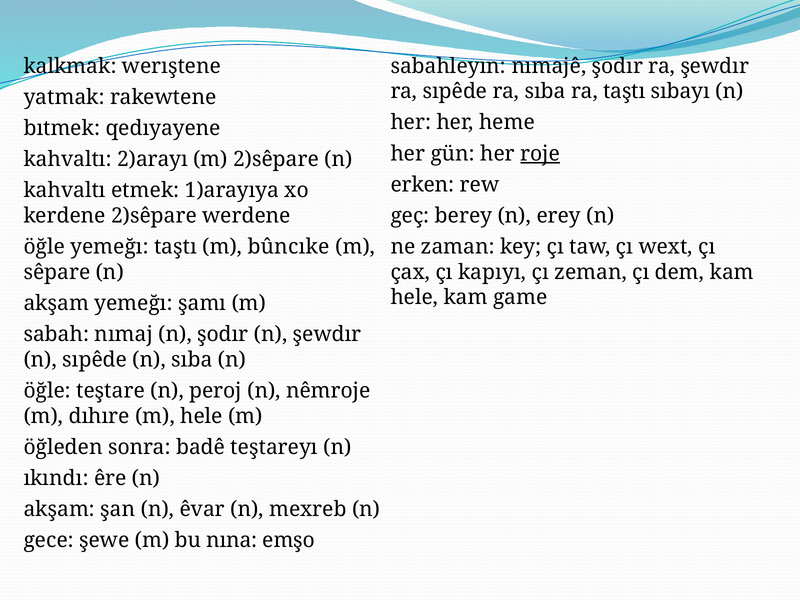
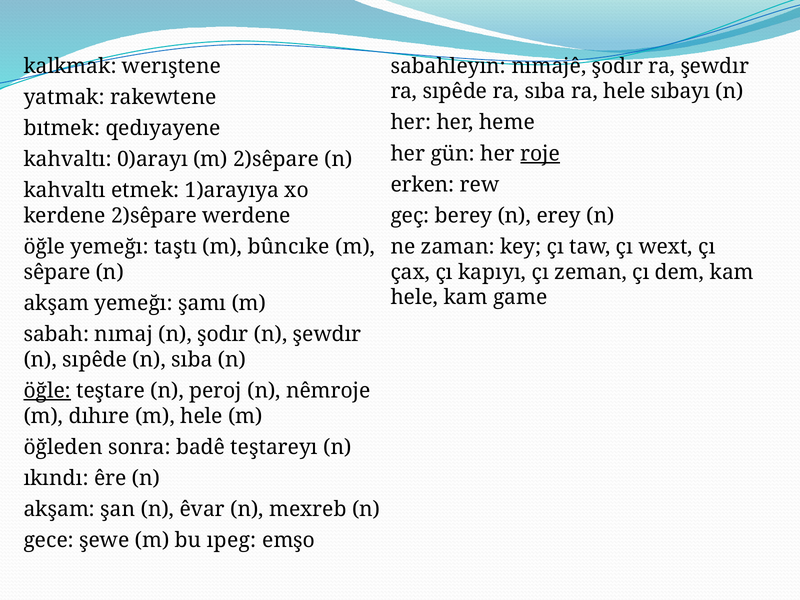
ra taştı: taştı -> hele (624, 91)
2)arayı: 2)arayı -> 0)arayı (153, 159)
öğle underline: none -> present (47, 391)
nına: nına -> ıpeg (232, 540)
